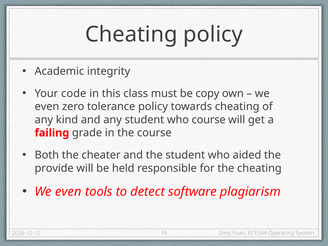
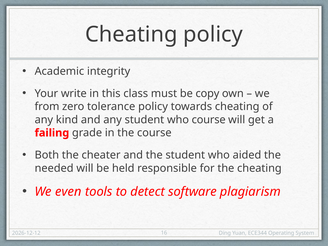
code: code -> write (74, 93)
even: even -> from (47, 107)
provide: provide -> needed (54, 168)
